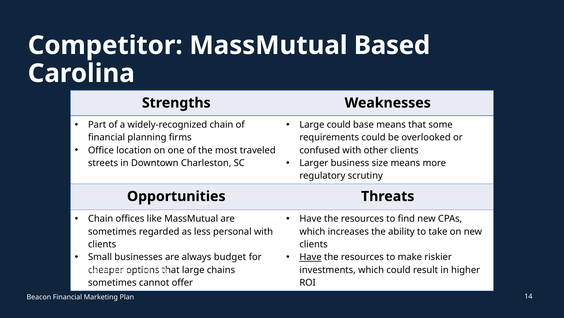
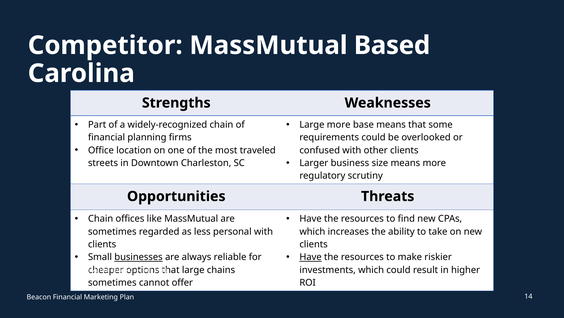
Large could: could -> more (339, 124)
businesses underline: none -> present (139, 257)
budget: budget -> reliable (230, 257)
